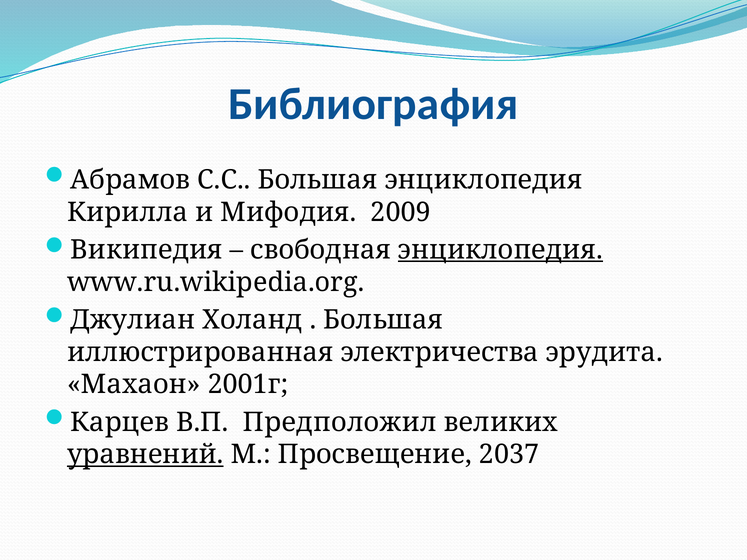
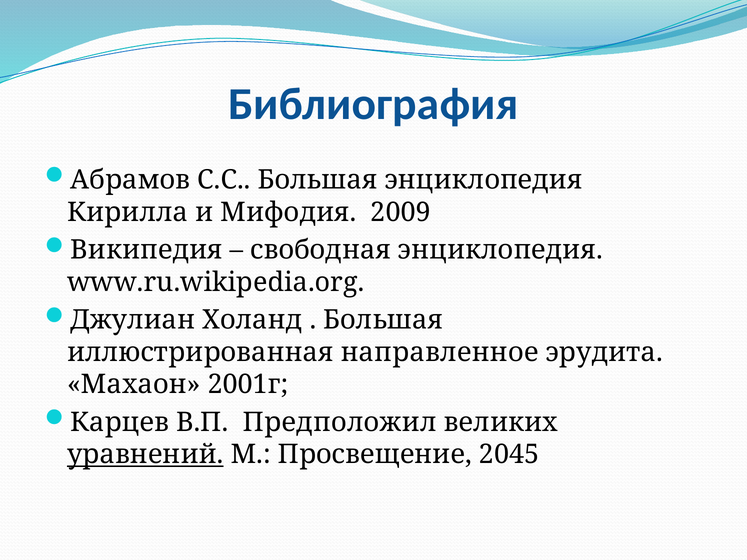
энциклопедия underline: present -> none (500, 250)
электричества: электричества -> направленное (439, 352)
2037: 2037 -> 2045 (509, 455)
